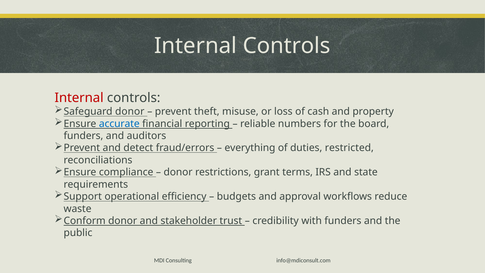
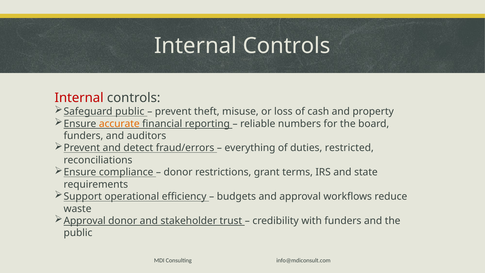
Safeguard donor: donor -> public (130, 111)
accurate colour: blue -> orange (119, 124)
Conform: Conform -> Approval (85, 221)
